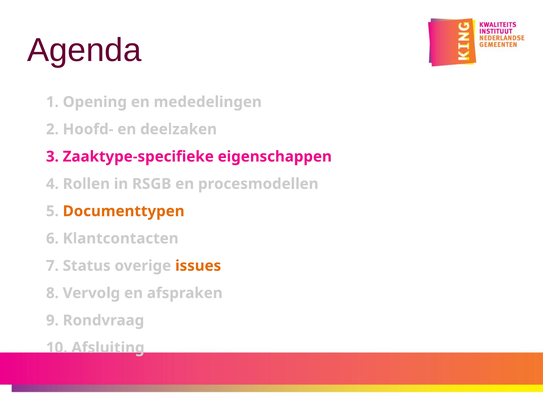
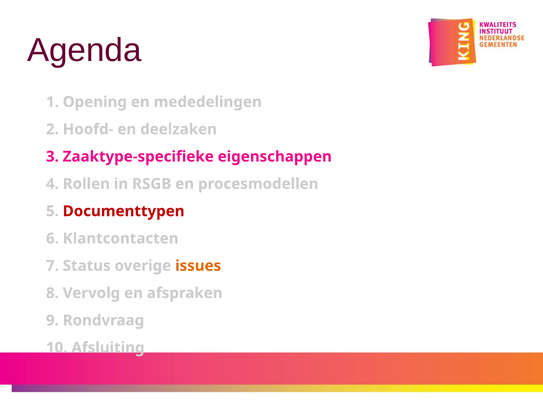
Documenttypen colour: orange -> red (124, 211)
